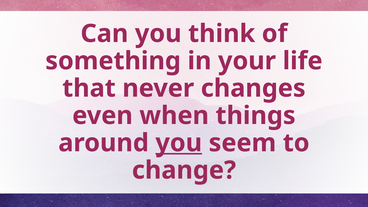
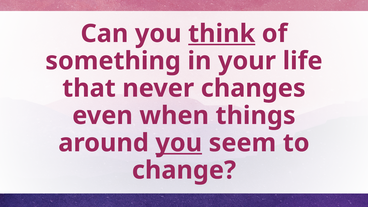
think underline: none -> present (222, 34)
